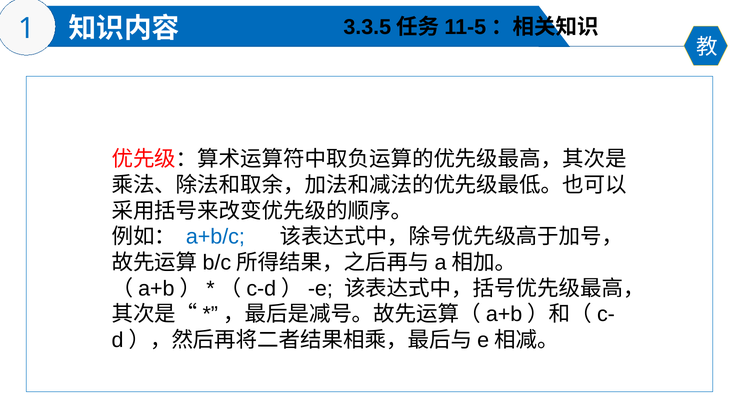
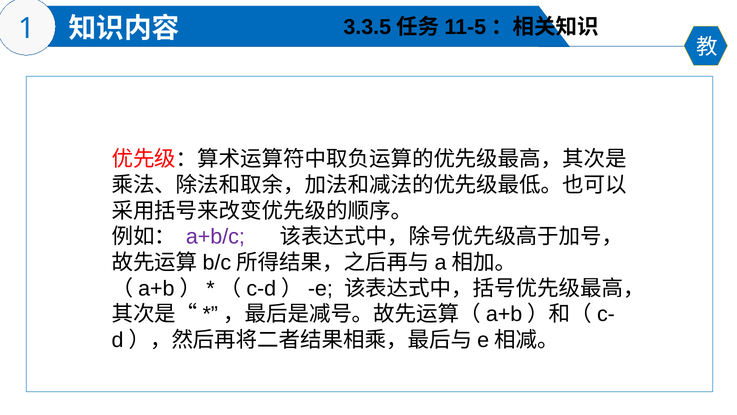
a+b/c colour: blue -> purple (215, 237)
